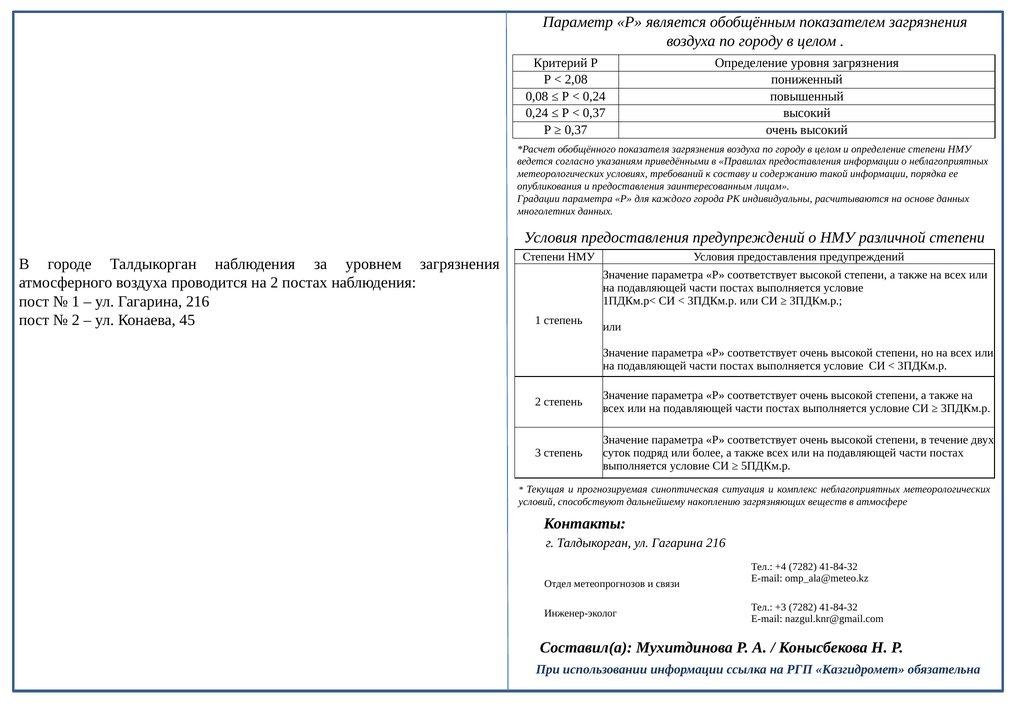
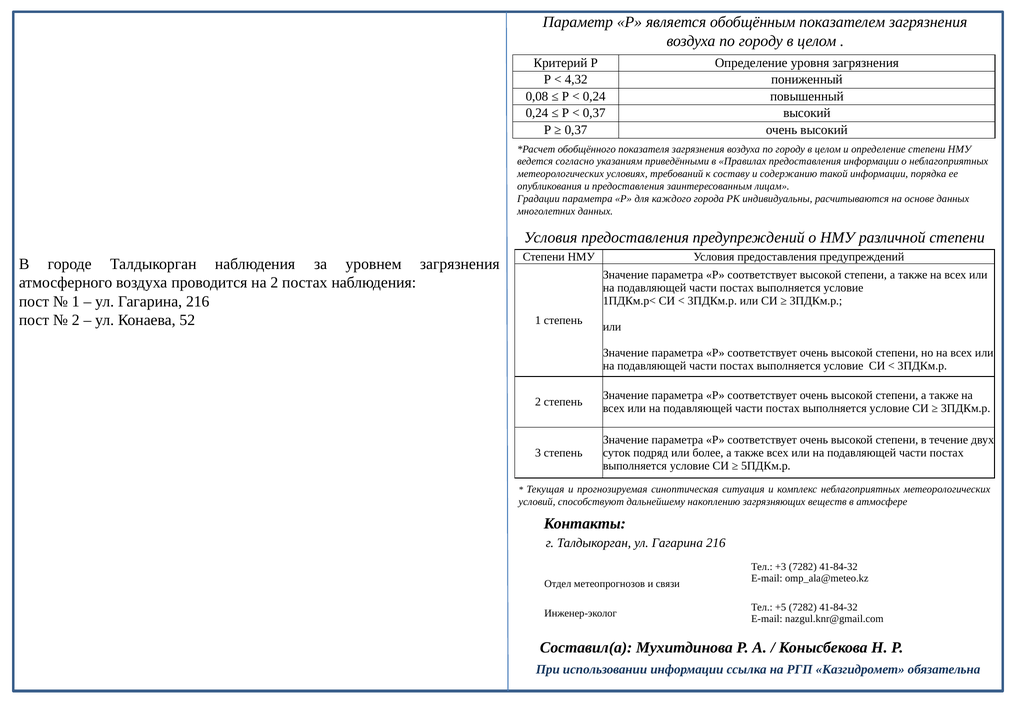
2,08: 2,08 -> 4,32 (576, 80)
45: 45 -> 52 (187, 320)
+4: +4 -> +3 (781, 567)
+3: +3 -> +5 (781, 608)
